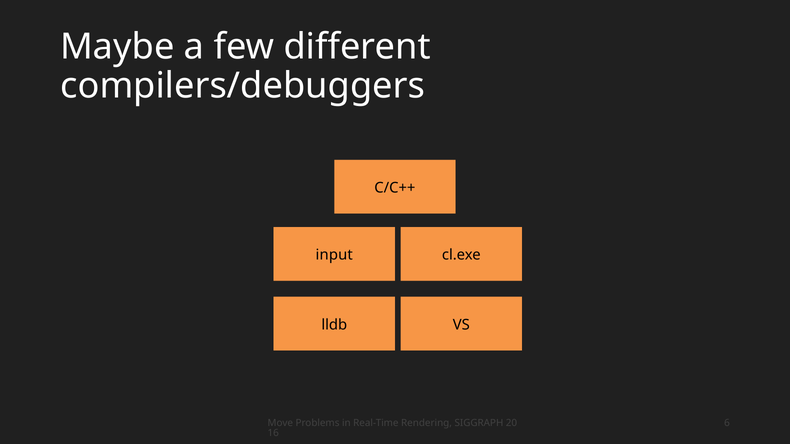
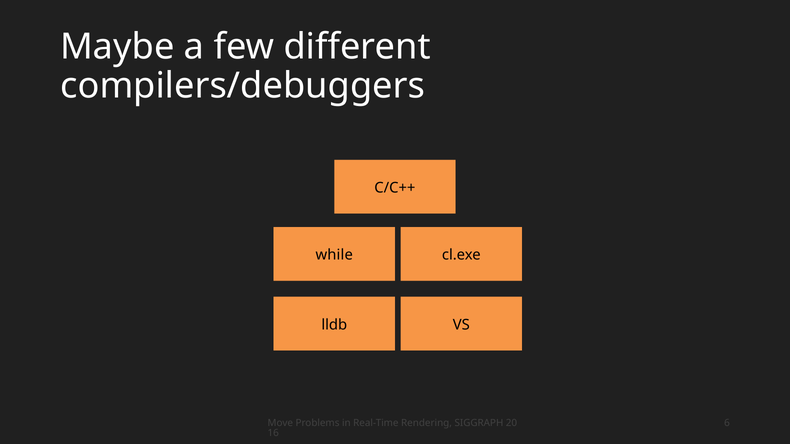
input: input -> while (334, 255)
